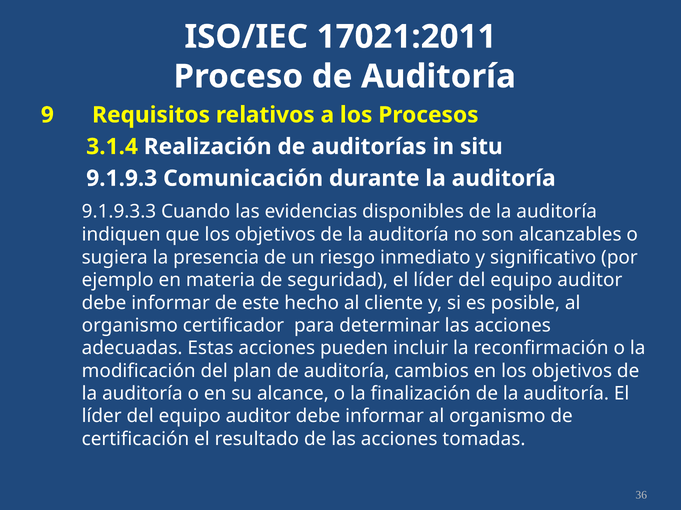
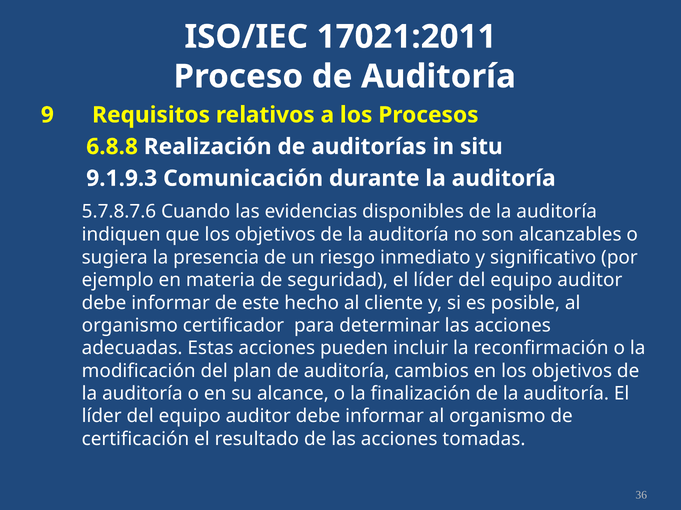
3.1.4: 3.1.4 -> 6.8.8 (112, 147)
9.1.9.3.3: 9.1.9.3.3 -> 5.7.8.7.6 (119, 212)
